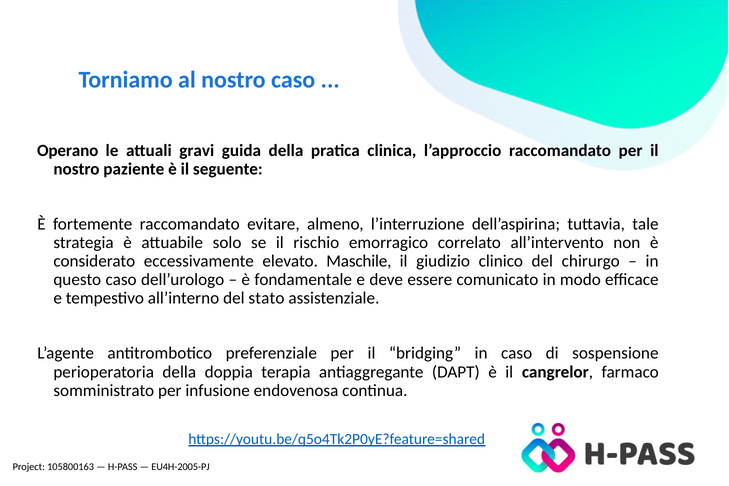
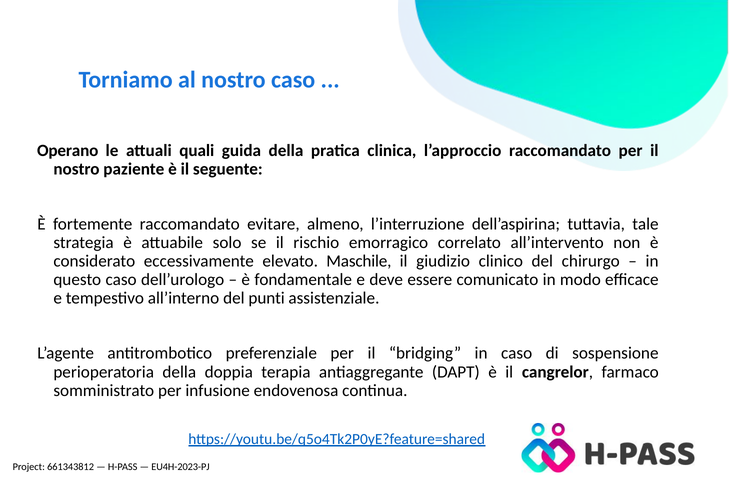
gravi: gravi -> quali (197, 151)
stato: stato -> punti (267, 298)
105800163: 105800163 -> 661343812 (71, 467)
EU4H-2005-PJ: EU4H-2005-PJ -> EU4H-2023-PJ (180, 467)
